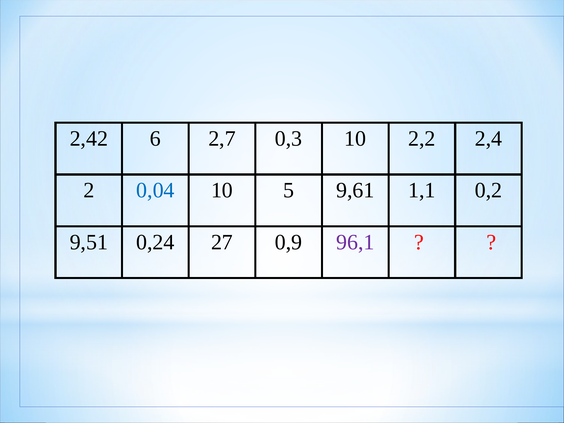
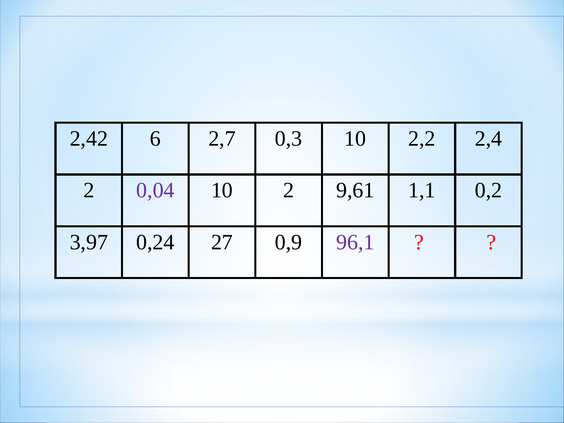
0,04 colour: blue -> purple (155, 190)
10 5: 5 -> 2 (289, 190)
9,51: 9,51 -> 3,97 (89, 242)
